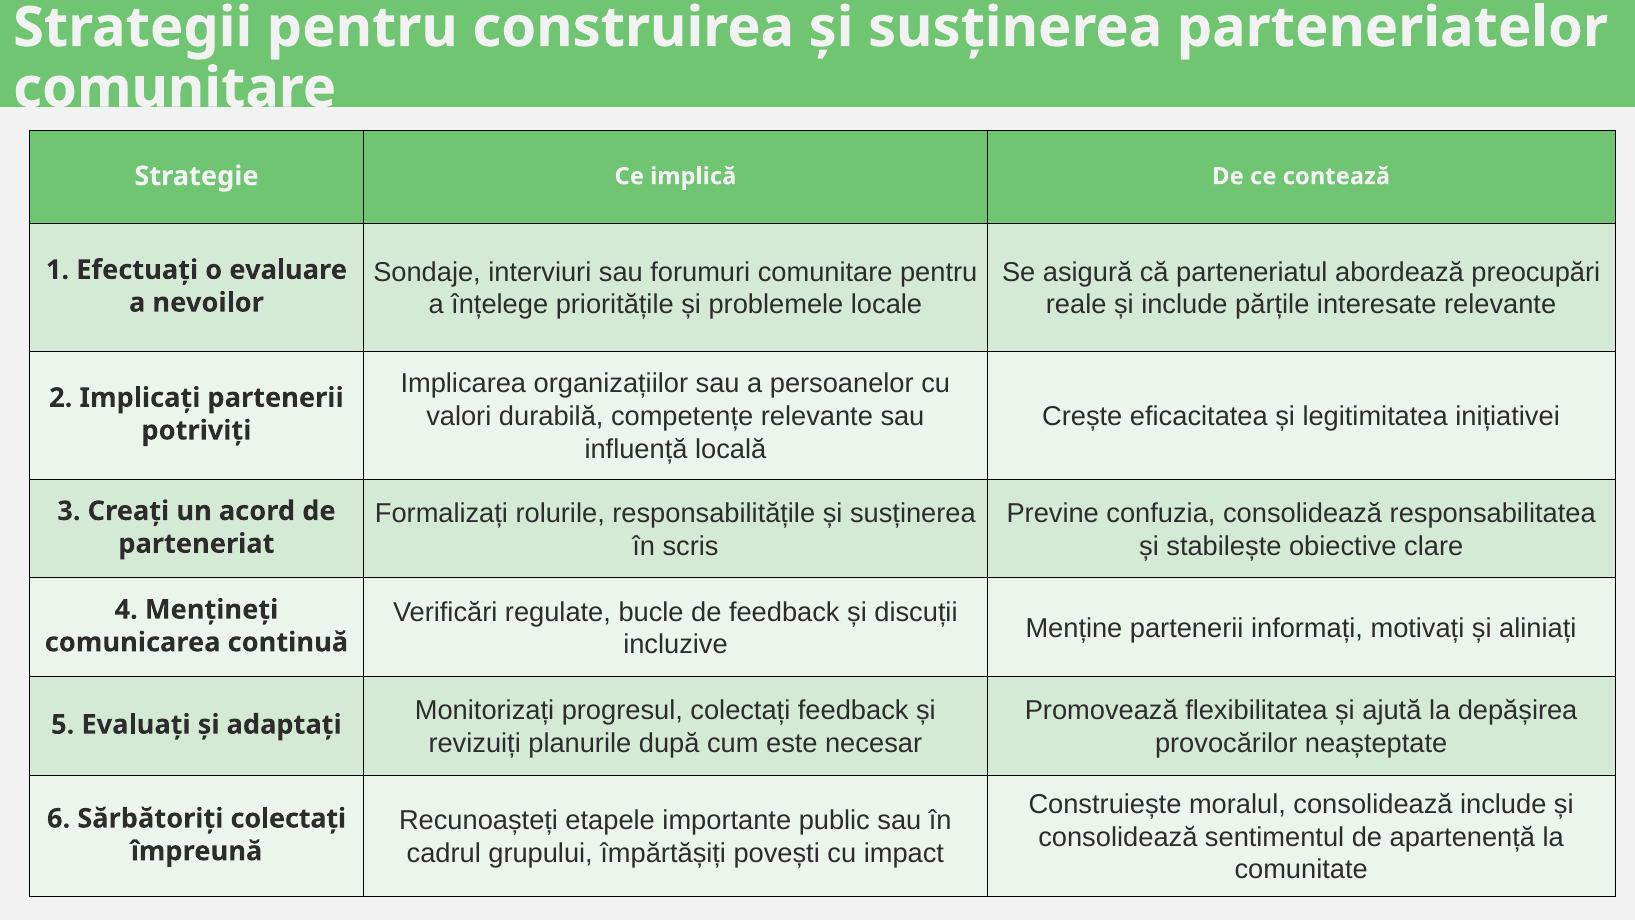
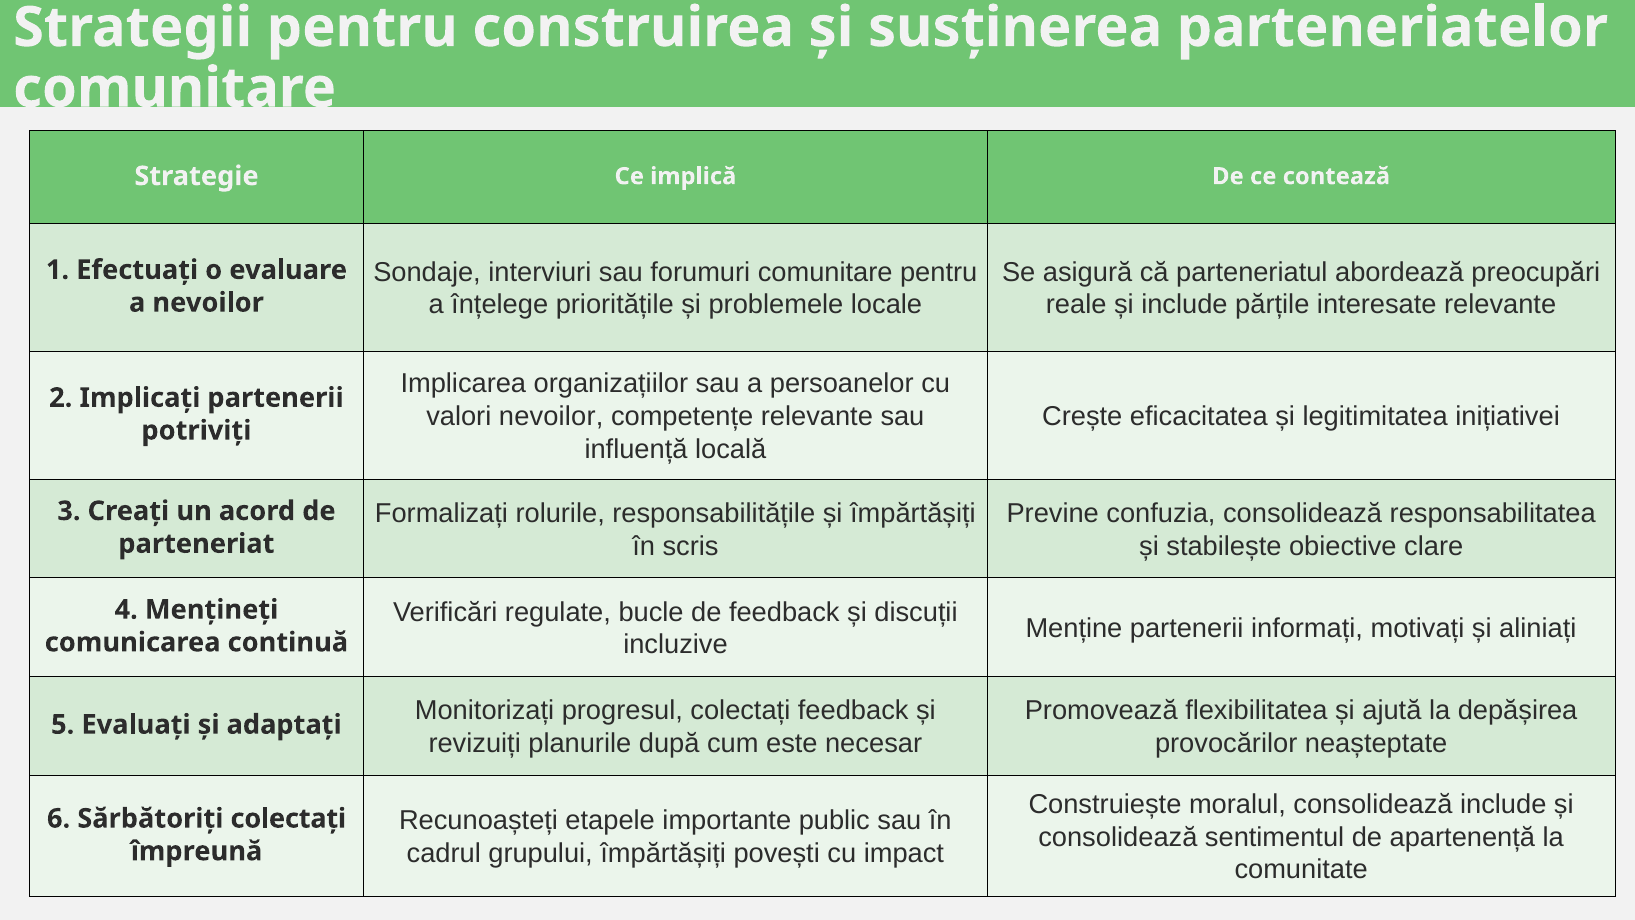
valori durabilă: durabilă -> nevoilor (551, 416)
responsabilitățile și susținerea: susținerea -> împărtășiți (913, 513)
